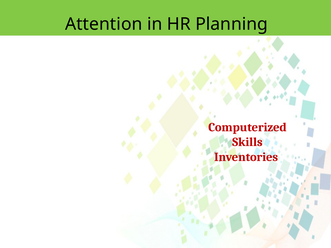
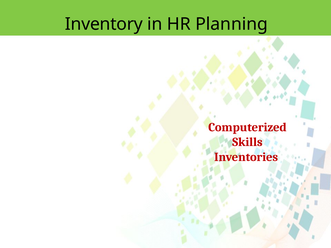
Attention: Attention -> Inventory (104, 24)
